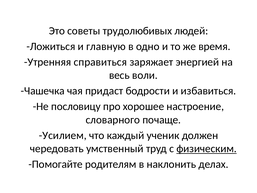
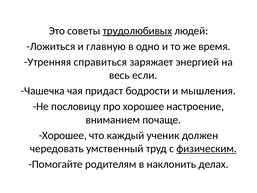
трудолюбивых underline: none -> present (137, 31)
воли: воли -> если (145, 75)
избавиться: избавиться -> мышления (208, 91)
словарного: словарного -> вниманием (113, 120)
Усилием: Усилием -> Хорошее (63, 135)
